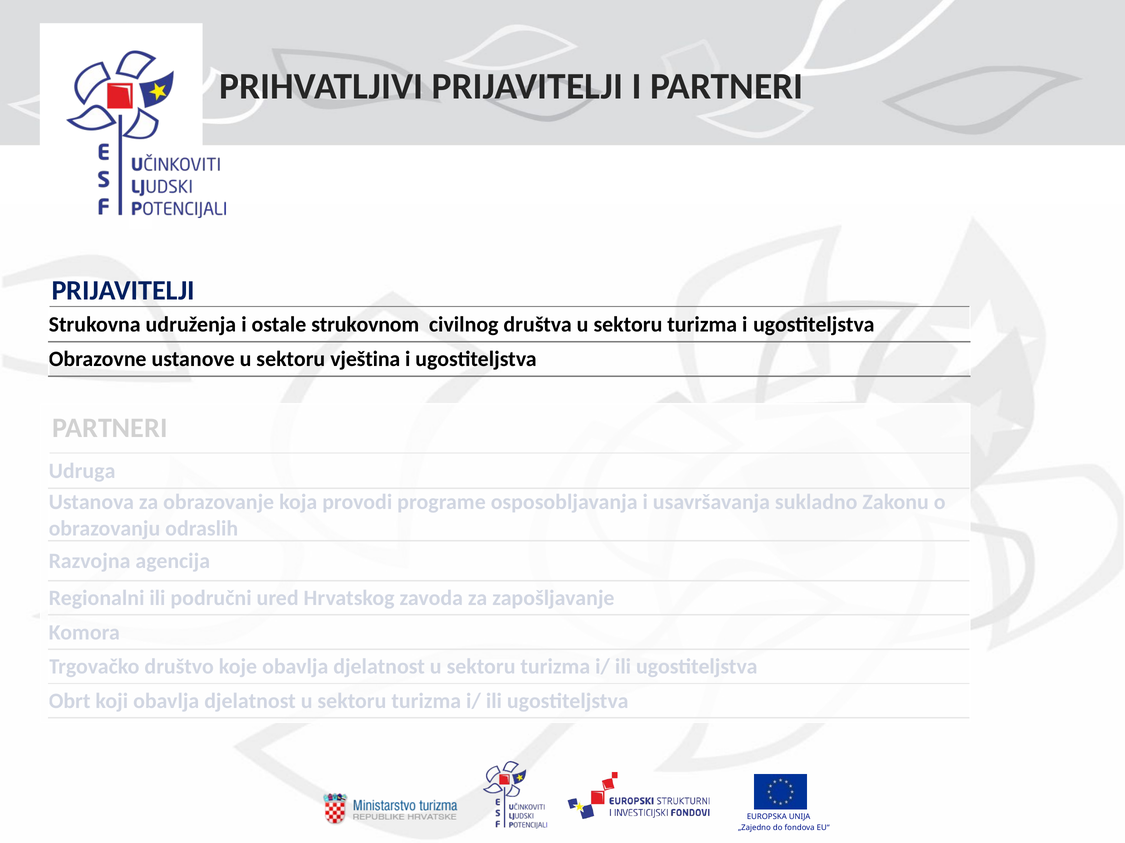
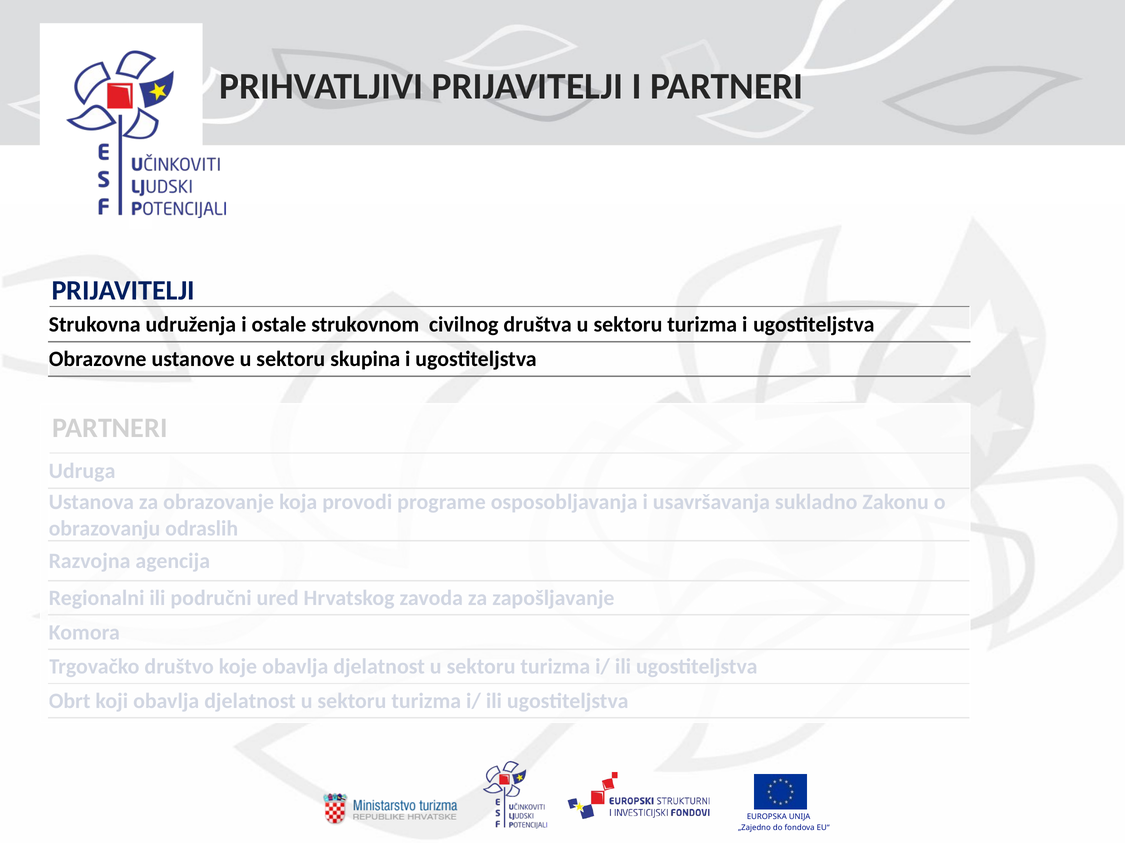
vještina: vještina -> skupina (365, 360)
